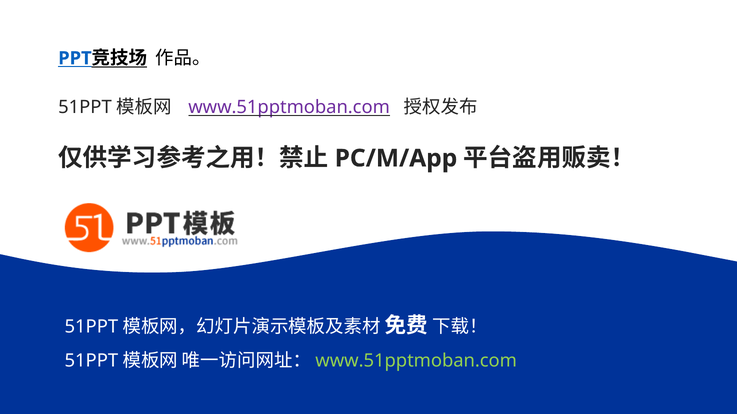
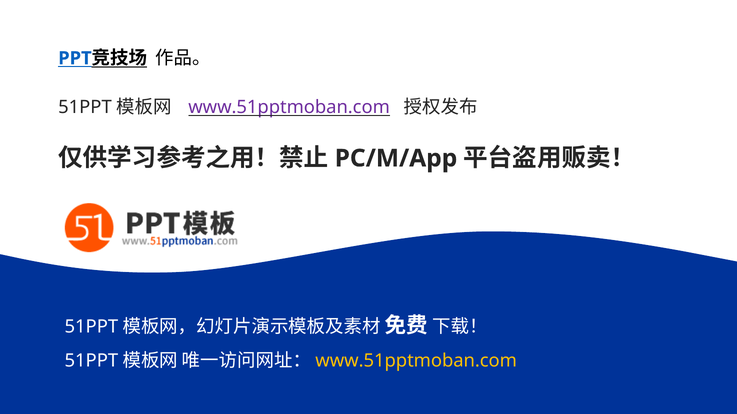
www.51pptmoban.com colour: light green -> yellow (416, 361)
